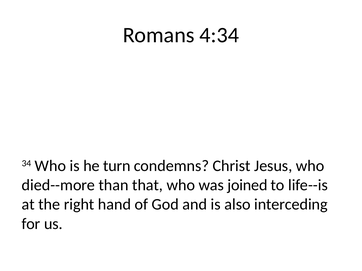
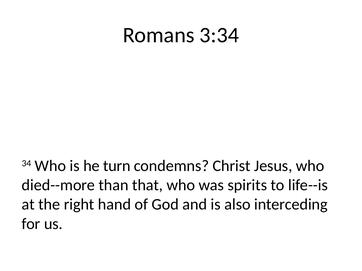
4:34: 4:34 -> 3:34 (219, 35)
joined: joined -> spirits (247, 185)
